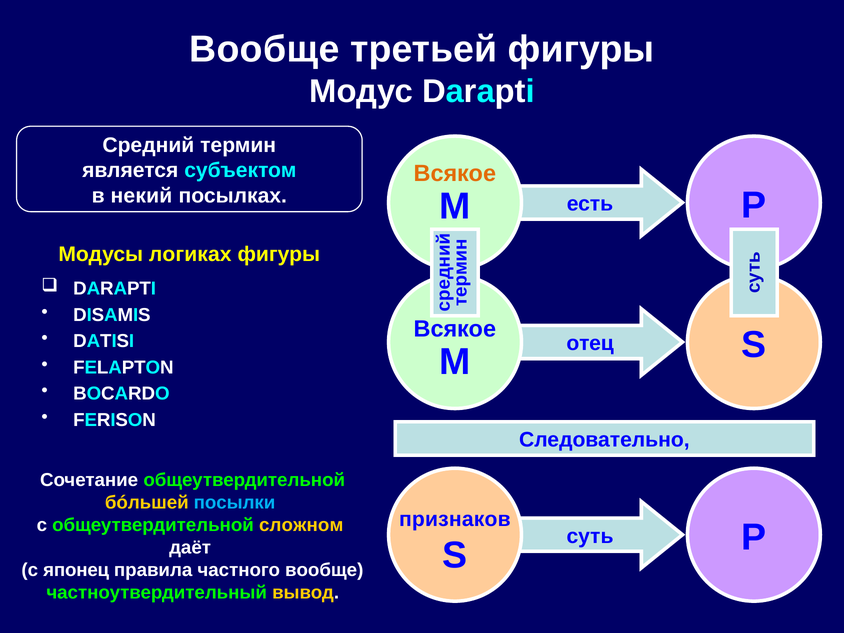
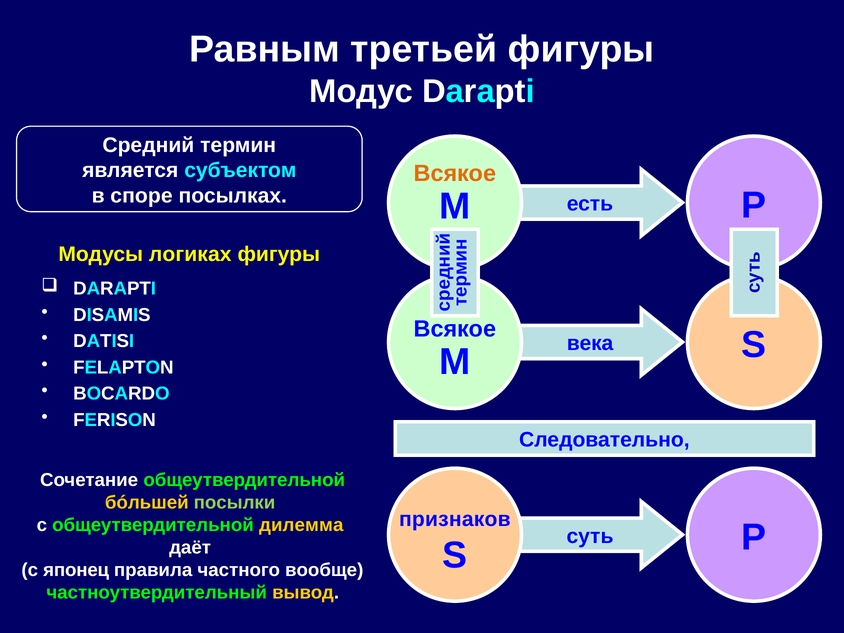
Вообще: Вообще -> Равным (264, 49)
некий: некий -> споре (141, 196)
отец: отец -> века (590, 343)
посылки colour: light blue -> light green (234, 502)
сложном: сложном -> дилемма (301, 525)
